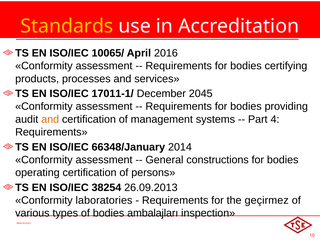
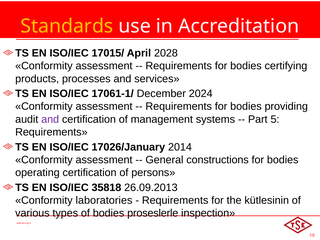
10065/: 10065/ -> 17015/ (108, 53)
2016: 2016 -> 2028 (166, 53)
17011-1/: 17011-1/ -> 17061-1/ (113, 94)
2045: 2045 -> 2024 (201, 94)
and colour: orange -> purple (50, 119)
4: 4 -> 5 (275, 119)
66348/January: 66348/January -> 17026/January (128, 147)
38254: 38254 -> 35818 (106, 188)
geçirmez: geçirmez -> kütlesinin (267, 200)
ambalajları: ambalajları -> proseslerle (153, 213)
